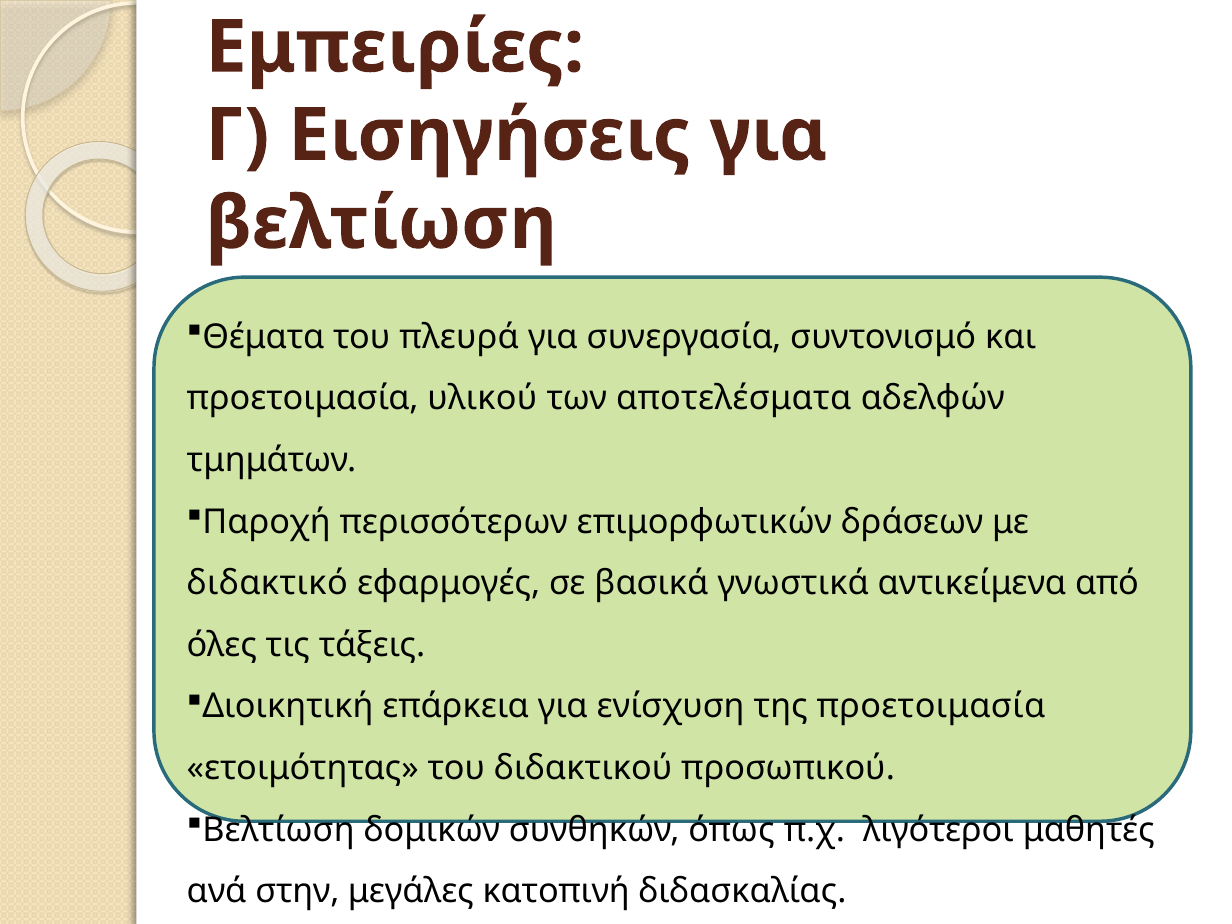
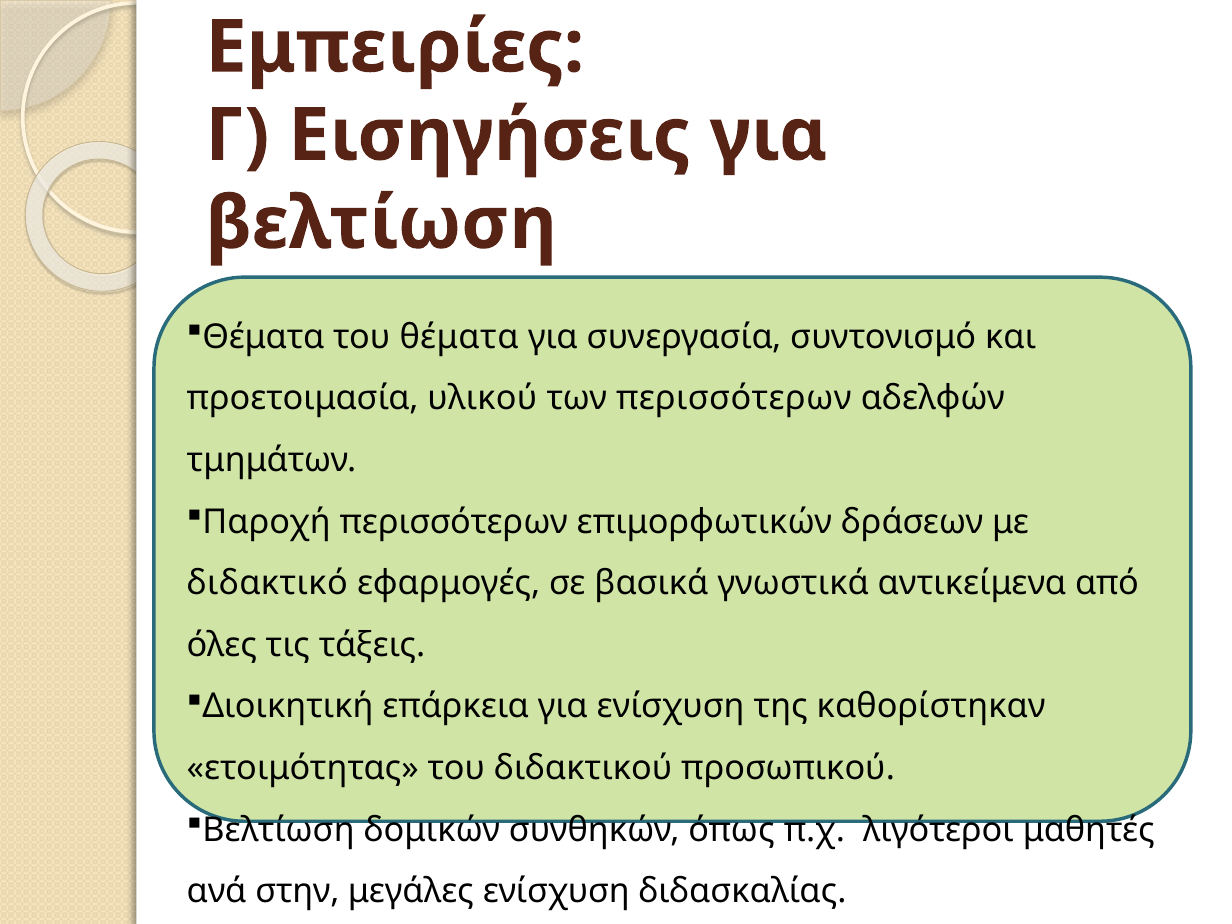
του πλευρά: πλευρά -> θέματα (459, 337)
των αποτελέσματα: αποτελέσματα -> περισσότερων (734, 399)
της προετοιμασία: προετοιμασία -> καθορίστηκαν (931, 707)
μεγάλες κατοπινή: κατοπινή -> ενίσχυση (556, 891)
